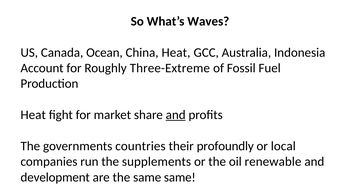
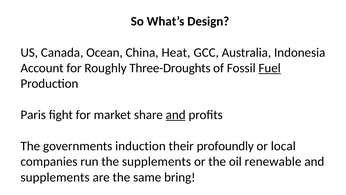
Waves: Waves -> Design (208, 21)
Three-Extreme: Three-Extreme -> Three-Droughts (170, 68)
Fuel underline: none -> present (270, 68)
Heat: Heat -> Paris (33, 115)
countries: countries -> induction (140, 146)
development: development -> supplements (55, 177)
same same: same -> bring (180, 177)
